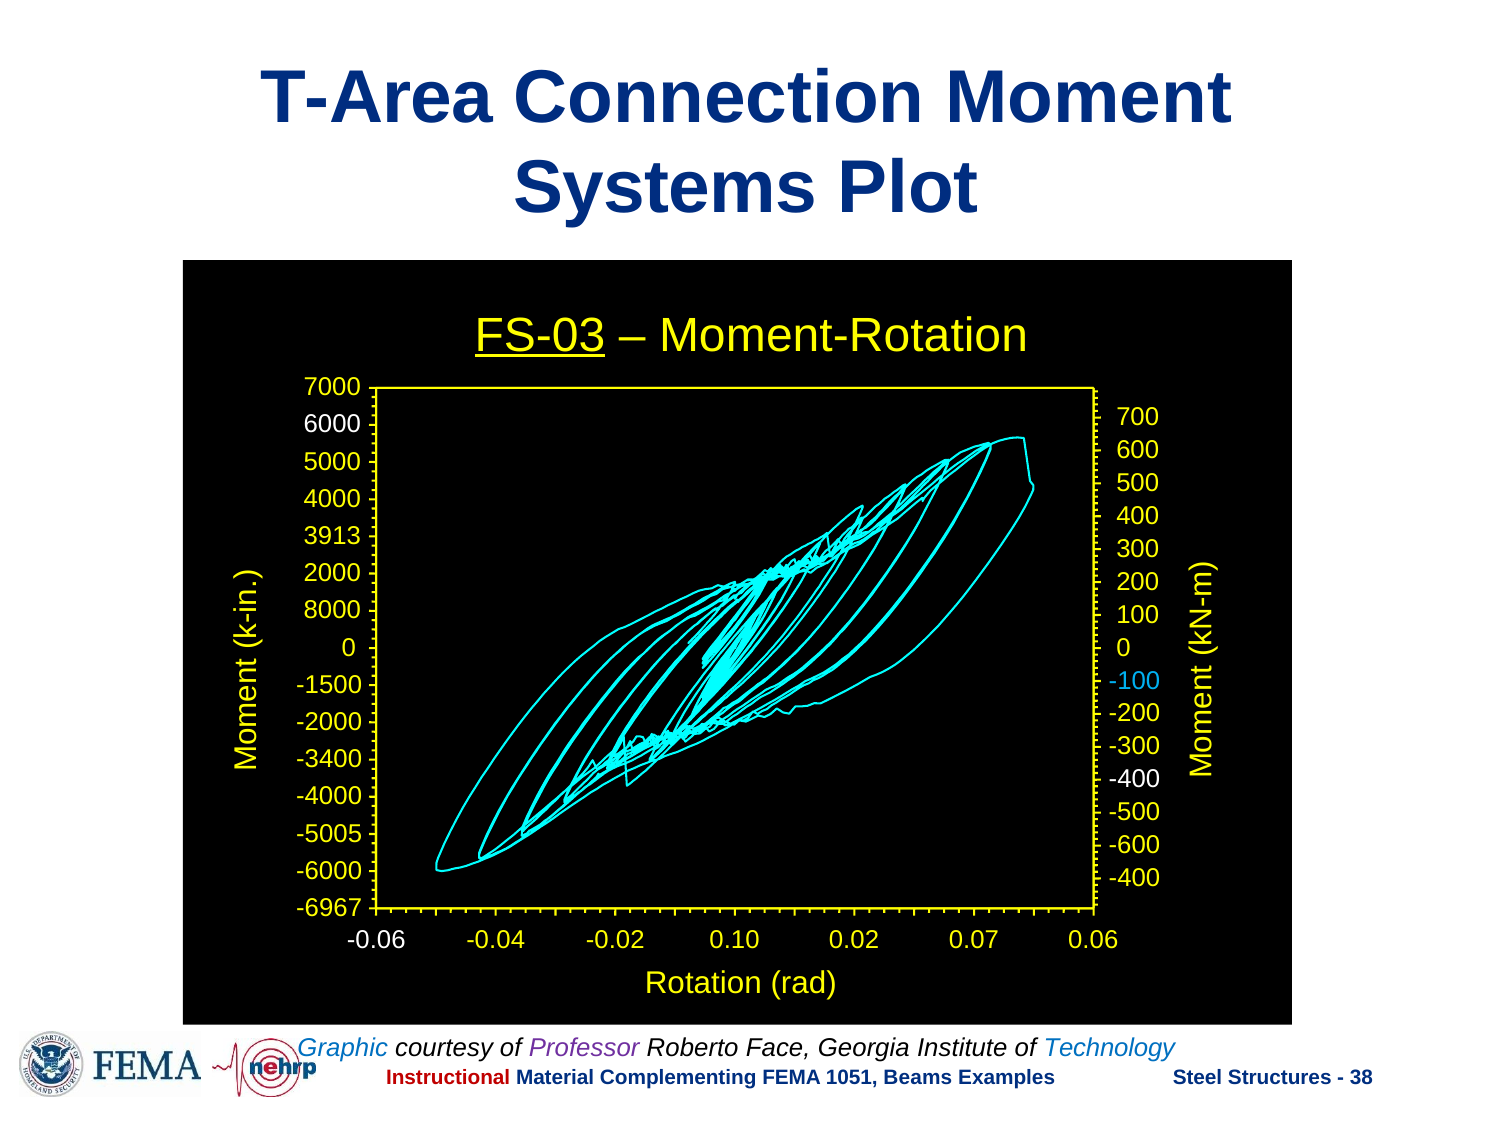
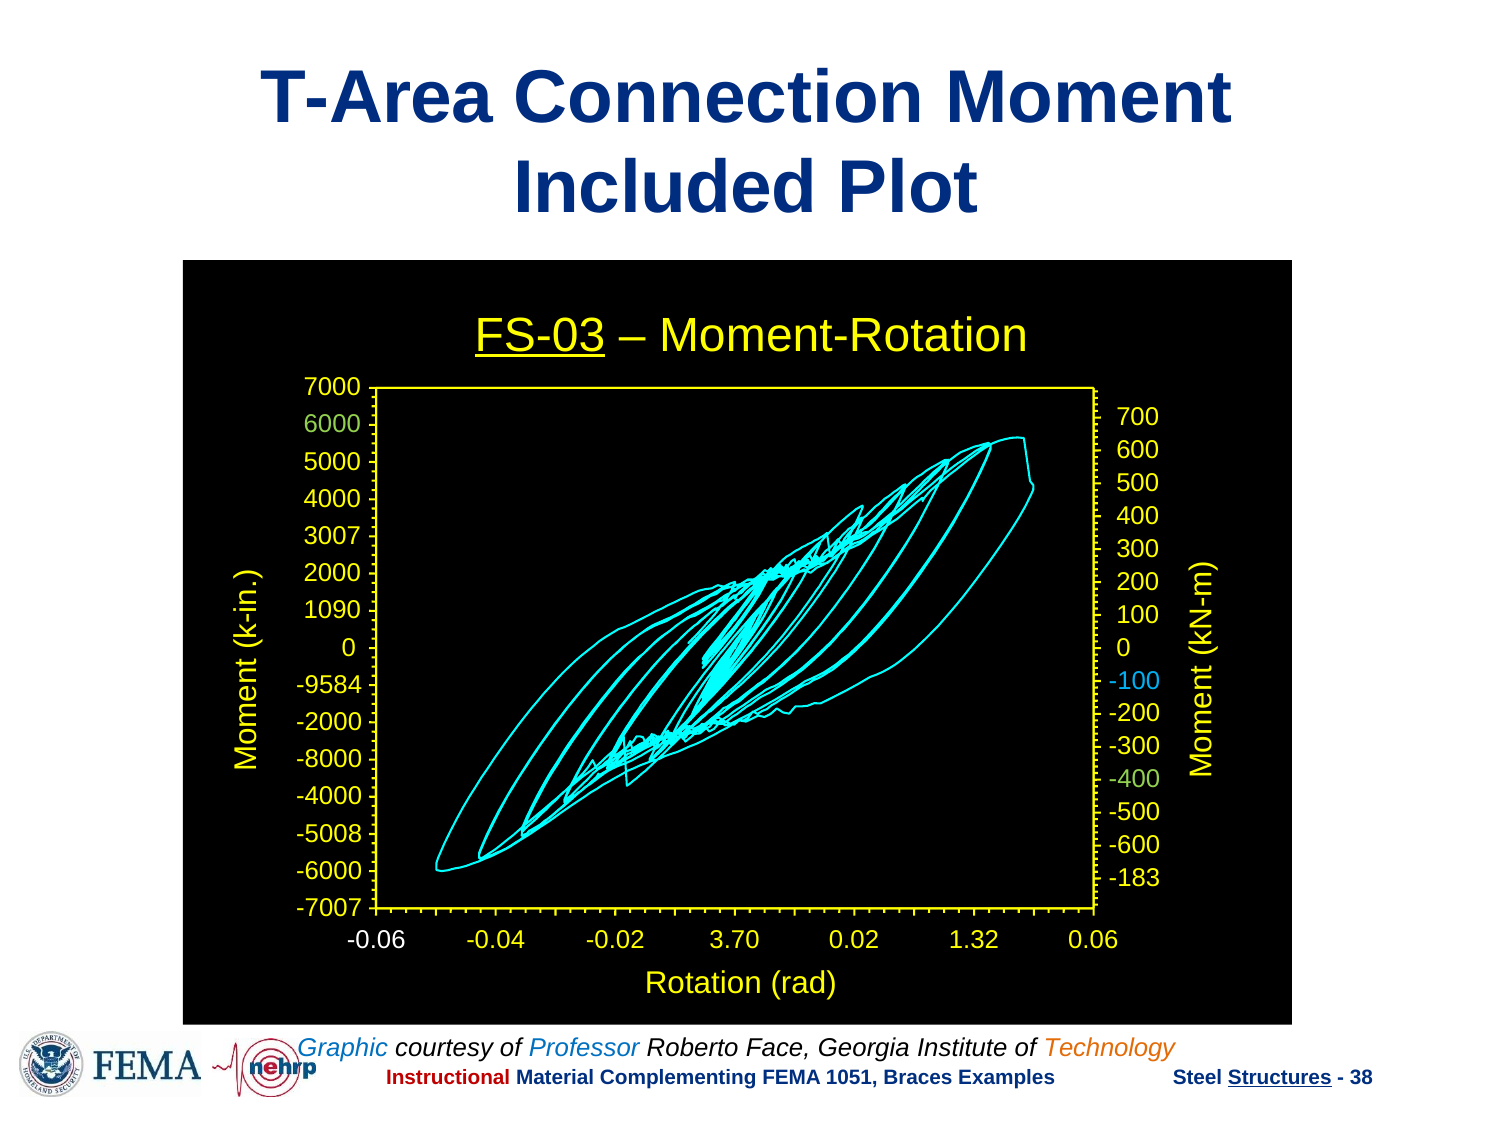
Systems: Systems -> Included (665, 188)
6000 colour: white -> light green (332, 425)
3913: 3913 -> 3007 (332, 536)
8000: 8000 -> 1090 (332, 611)
-1500: -1500 -> -9584 (329, 685)
-3400: -3400 -> -8000 (329, 760)
-400 colour: white -> light green (1134, 780)
-5005: -5005 -> -5008 (329, 834)
-400: -400 -> -183 (1134, 879)
-6967: -6967 -> -7007 (329, 909)
0.10: 0.10 -> 3.70 (735, 940)
0.07: 0.07 -> 1.32 (974, 940)
Professor colour: purple -> blue (584, 1049)
Technology colour: blue -> orange (1109, 1049)
Beams: Beams -> Braces (918, 1078)
Structures underline: none -> present (1280, 1078)
